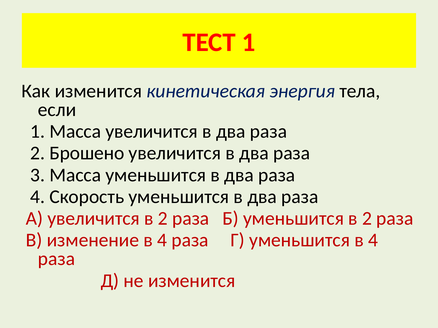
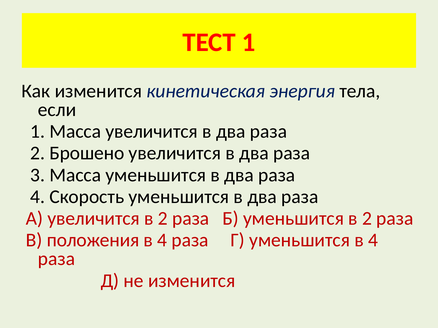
изменение: изменение -> положения (93, 241)
